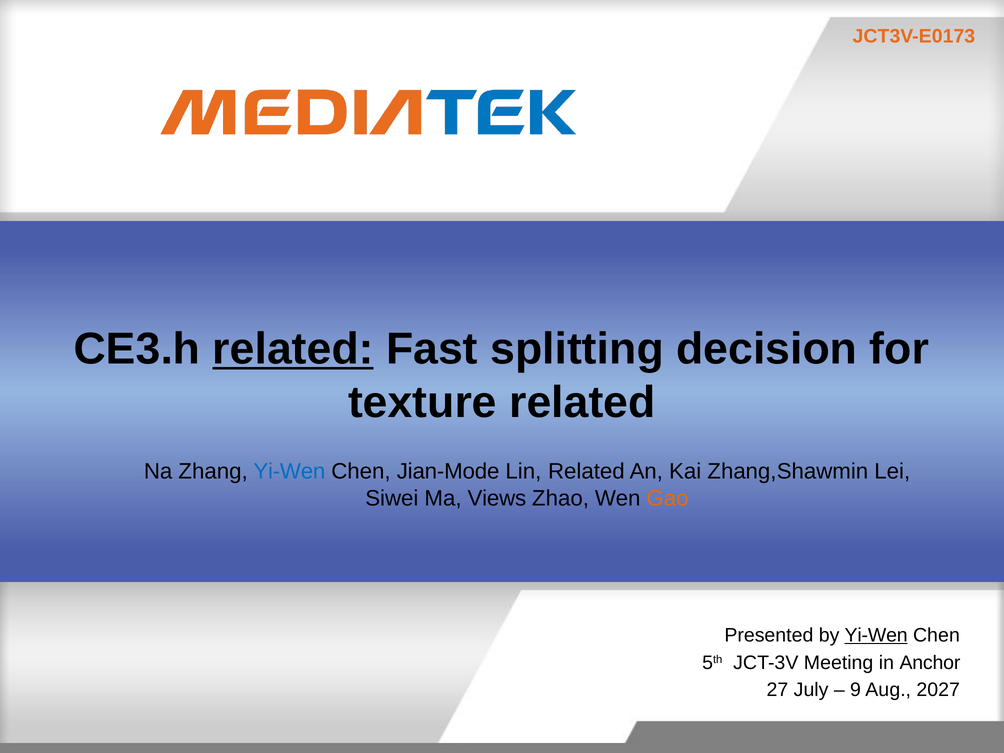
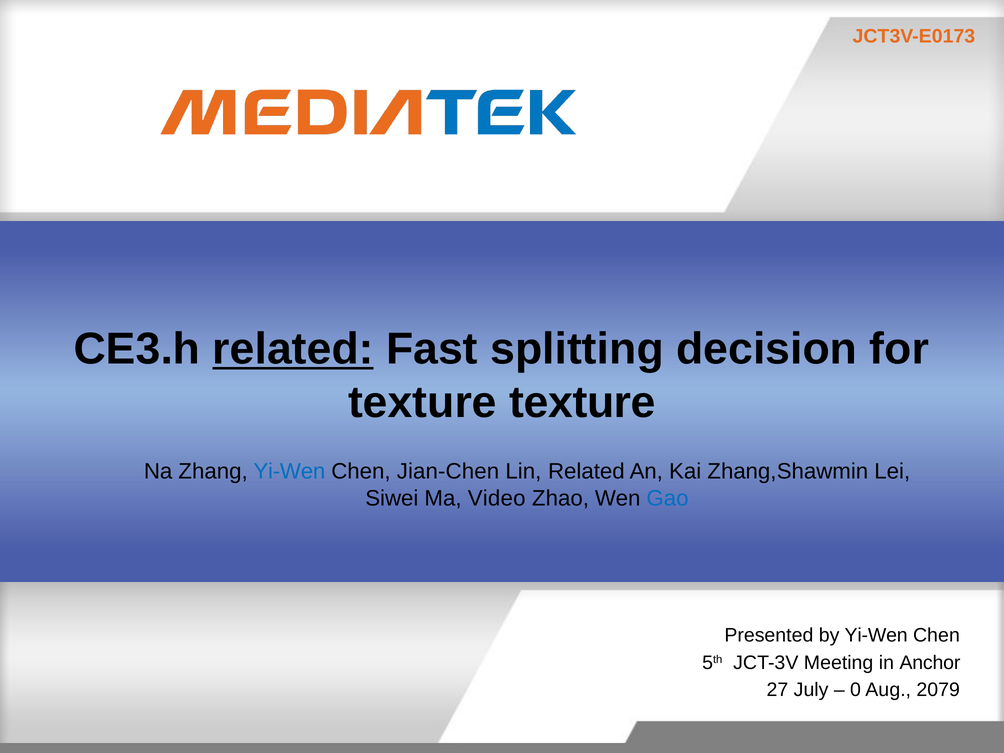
texture related: related -> texture (582, 403)
Jian-Mode: Jian-Mode -> Jian-Chen (448, 472)
Views: Views -> Video (497, 498)
Gao colour: orange -> blue (667, 498)
Yi-Wen underline: present -> none (876, 635)
9: 9 -> 0 (856, 690)
2027: 2027 -> 2079 (938, 690)
